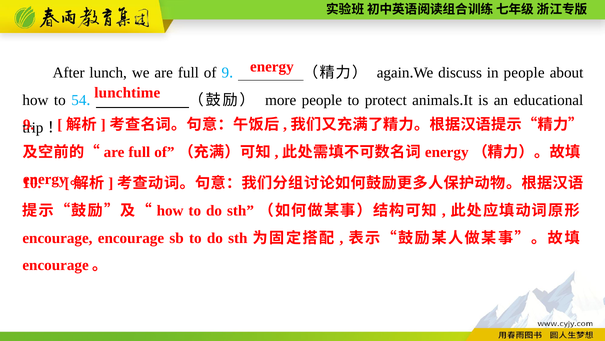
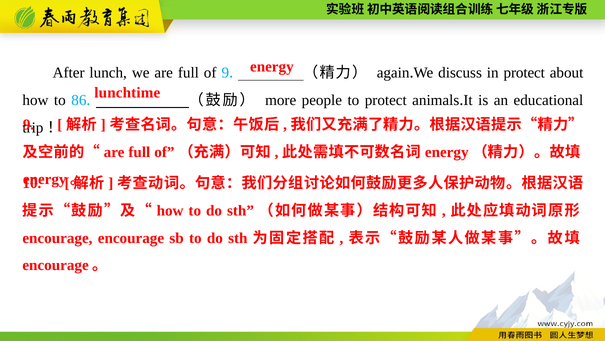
in people: people -> protect (524, 73)
54: 54 -> 86 (79, 100)
